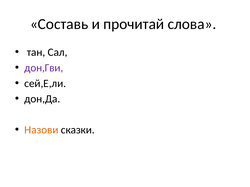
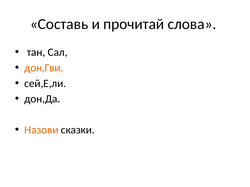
дон,Гви colour: purple -> orange (44, 68)
